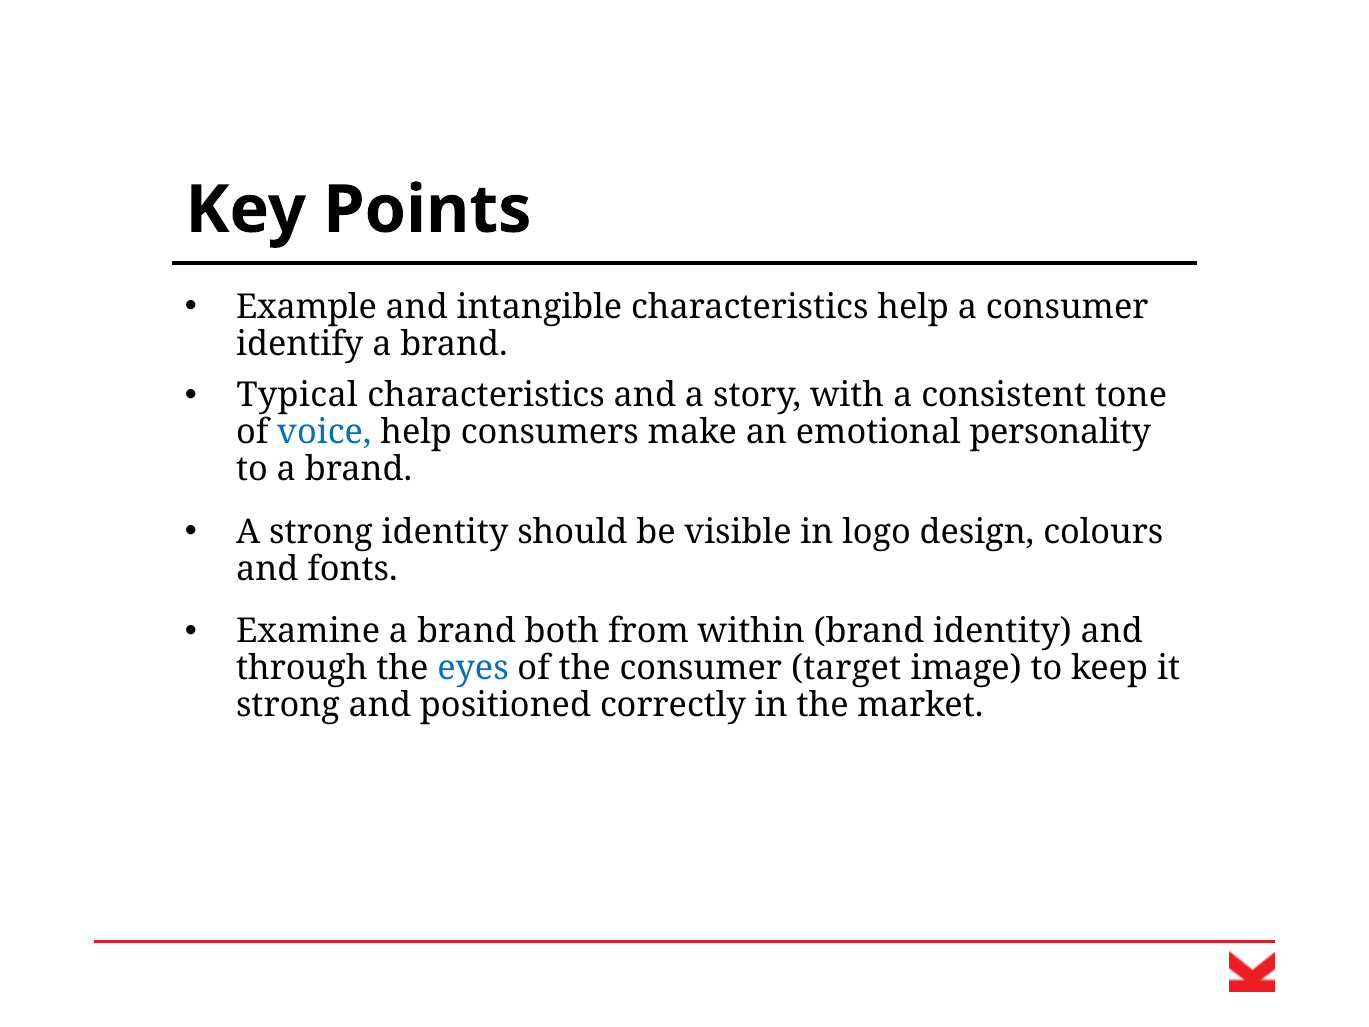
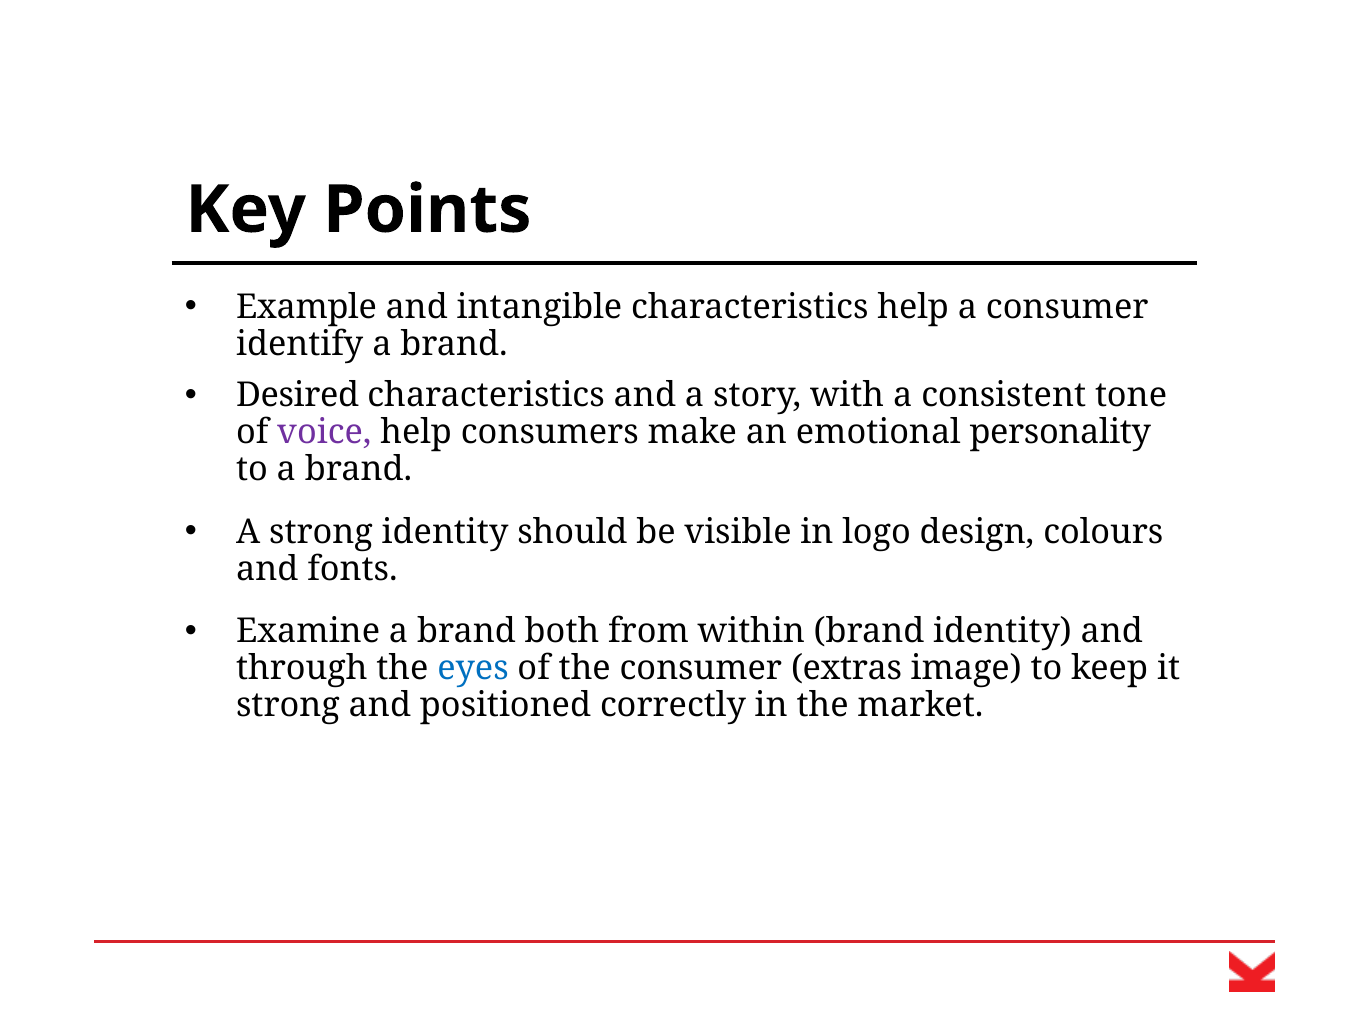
Typical: Typical -> Desired (298, 395)
voice colour: blue -> purple (324, 432)
target: target -> extras (847, 668)
